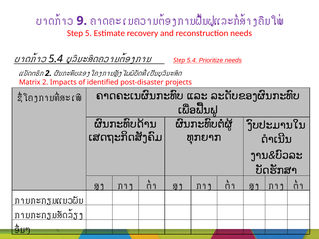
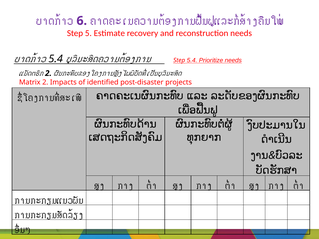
9: 9 -> 6 (82, 21)
